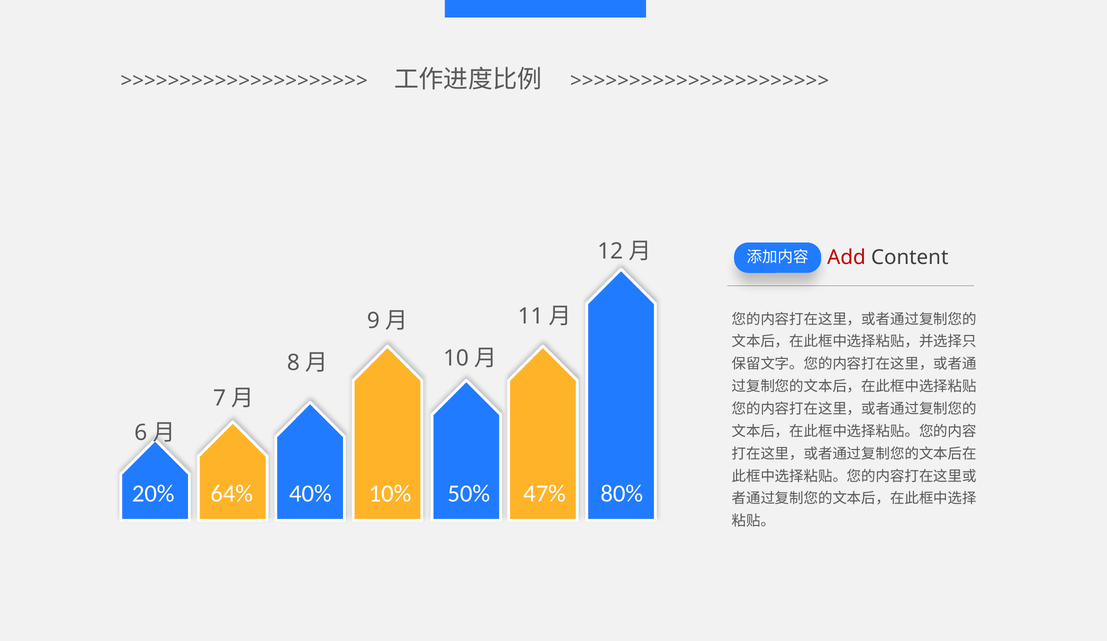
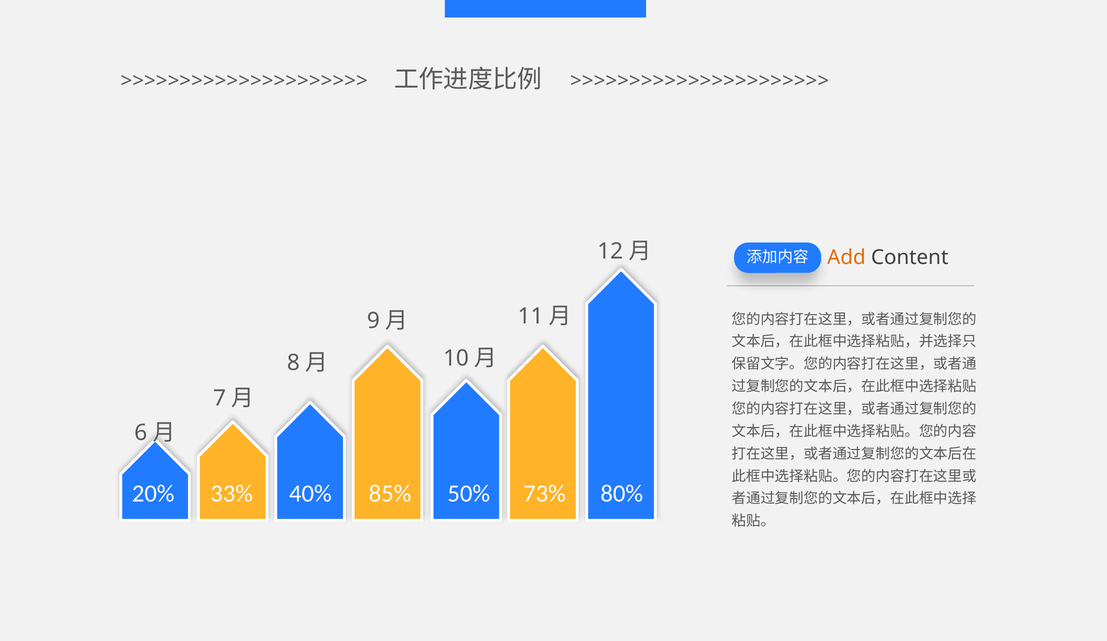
Add colour: red -> orange (846, 258)
64%: 64% -> 33% (232, 494)
10%: 10% -> 85% (390, 494)
47%: 47% -> 73% (545, 494)
